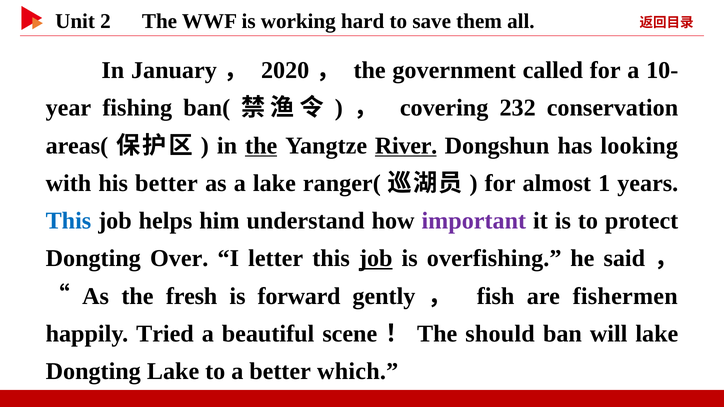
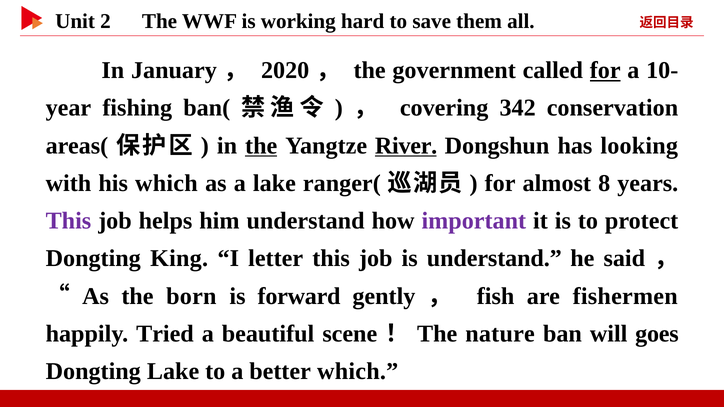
for underline: none -> present (605, 70)
232: 232 -> 342 (518, 108)
his better: better -> which (166, 183)
1: 1 -> 8 (604, 183)
This colour: blue -> purple (68, 221)
Over: Over -> King (179, 259)
job underline: present -> none (376, 259)
is overfishing: overfishing -> understand (494, 259)
fresh: fresh -> born (191, 296)
should: should -> nature (500, 334)
will lake: lake -> goes (657, 334)
